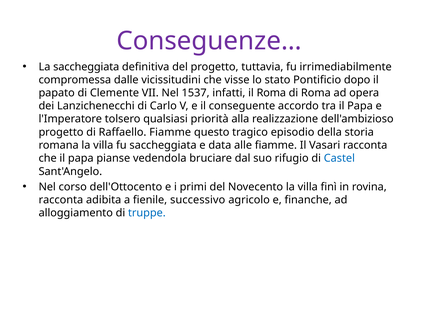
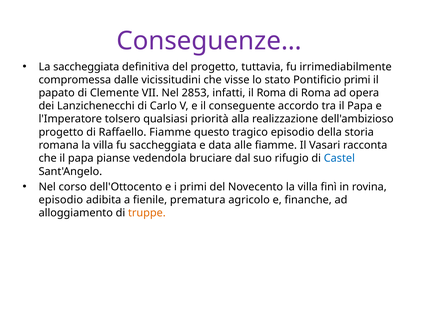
Pontificio dopo: dopo -> primi (357, 80)
1537: 1537 -> 2853 (196, 93)
racconta: racconta -> episodio (61, 200)
successivo: successivo -> prematura (198, 200)
truppe colour: blue -> orange (147, 213)
